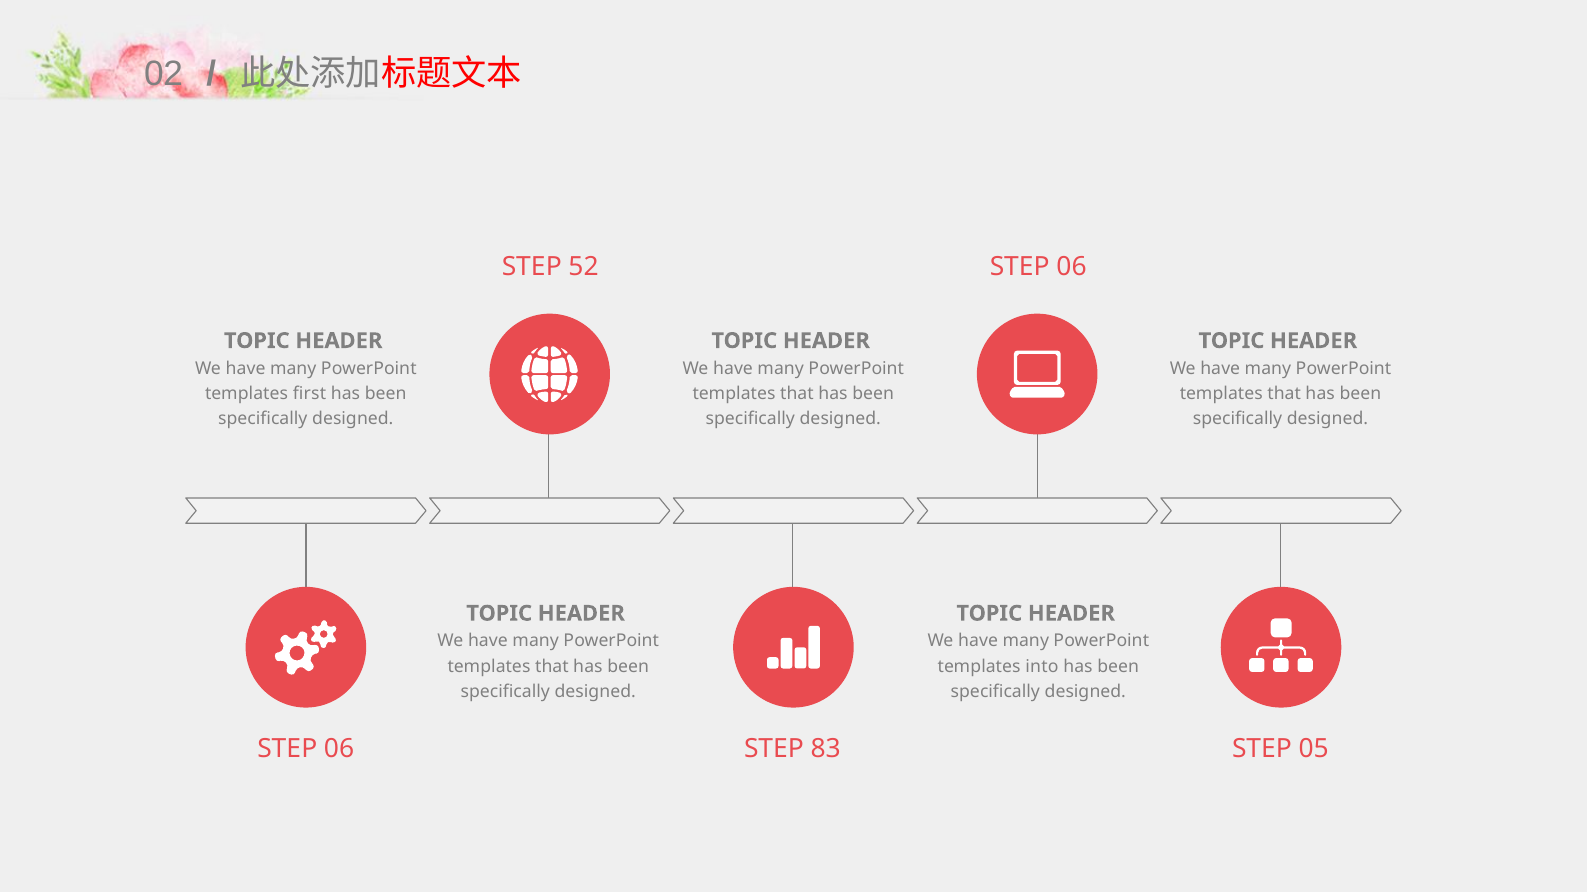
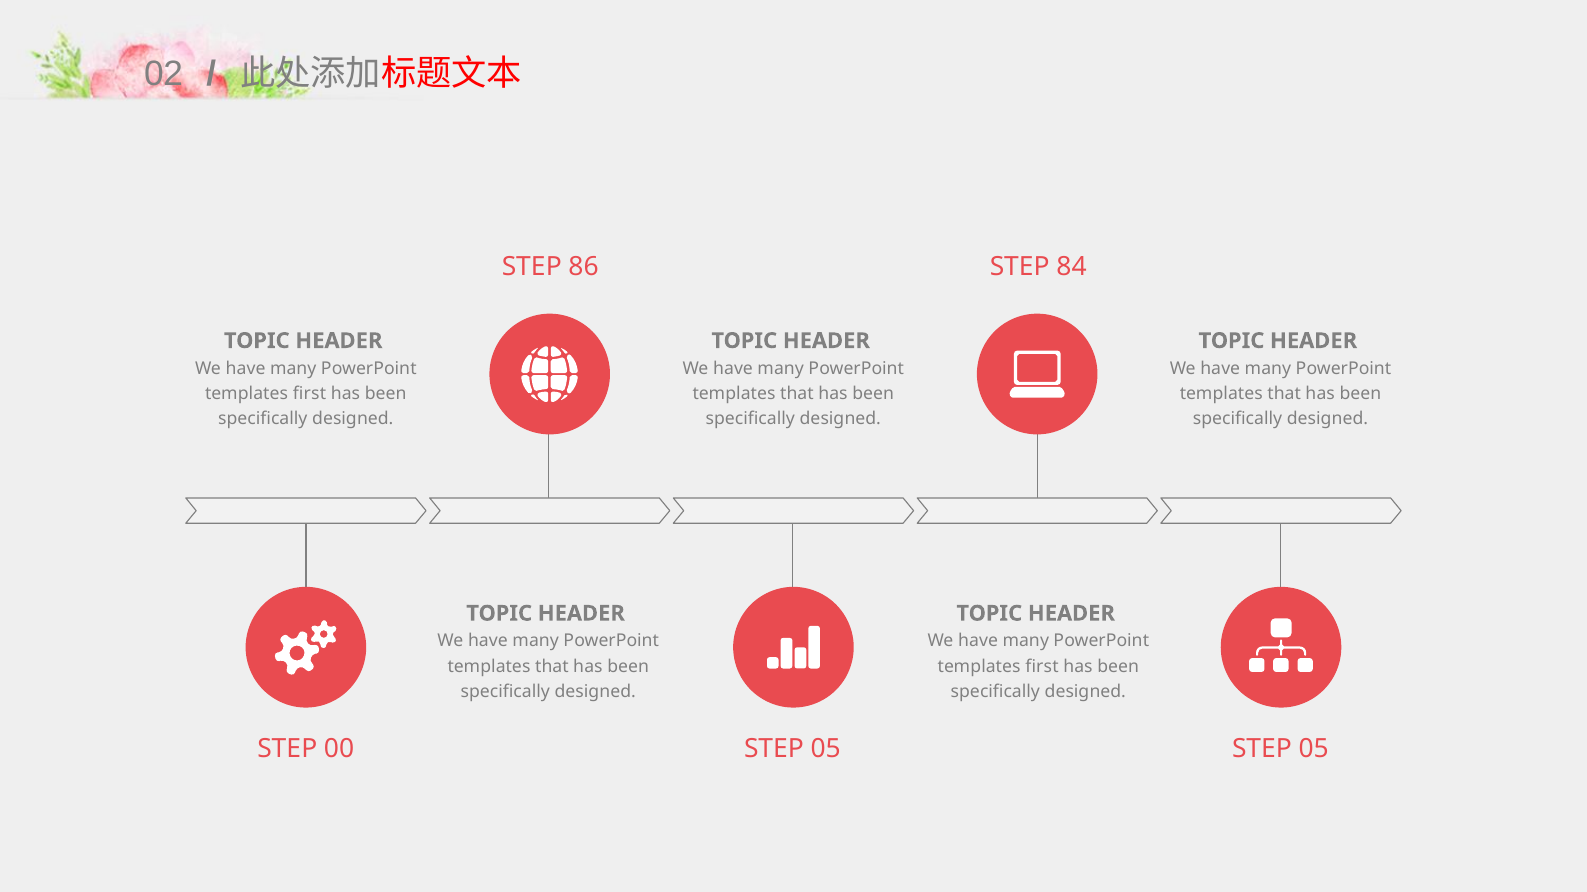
52: 52 -> 86 (584, 267)
06: 06 -> 84 (1072, 267)
into: into -> first (1042, 667)
06: 06 -> 00 (339, 749)
83: 83 -> 05 (826, 749)
